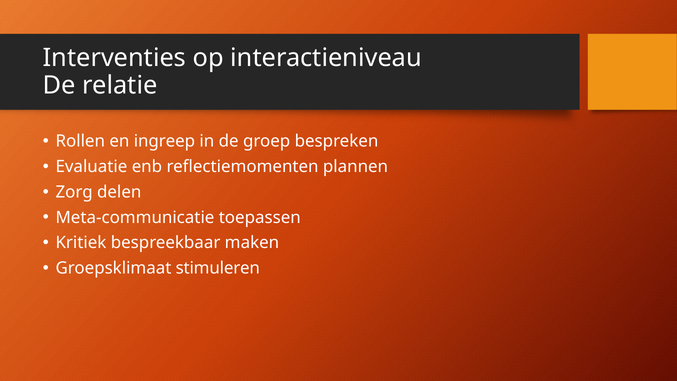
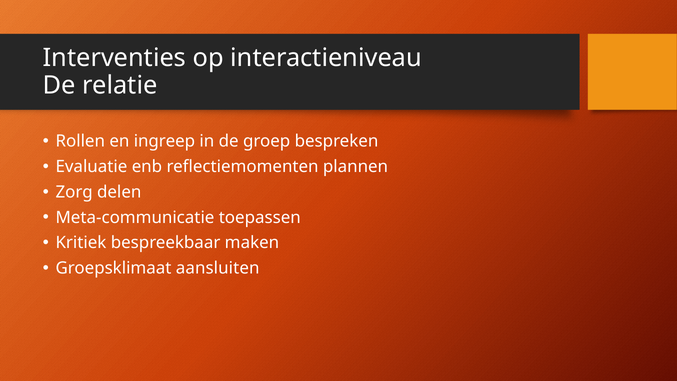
stimuleren: stimuleren -> aansluiten (218, 268)
